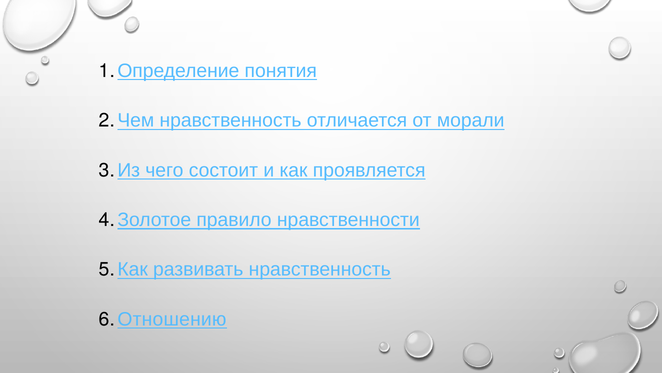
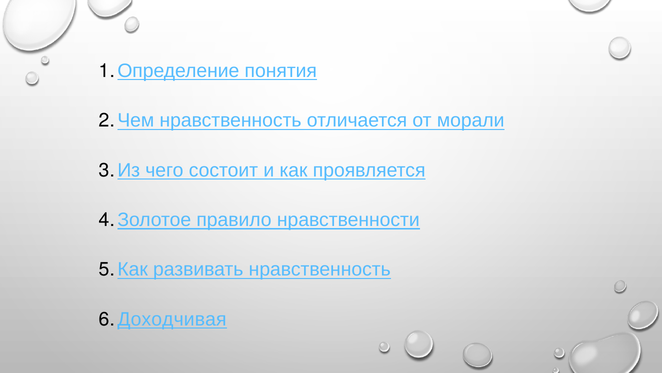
Отношению: Отношению -> Доходчивая (172, 319)
